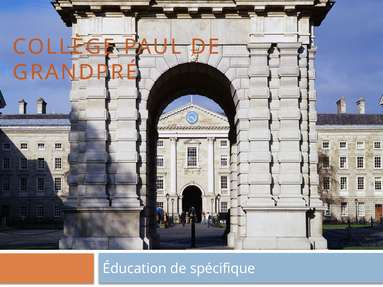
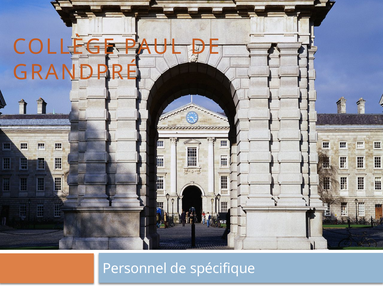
Éducation: Éducation -> Personnel (135, 269)
